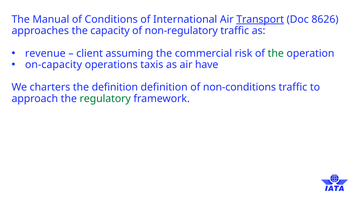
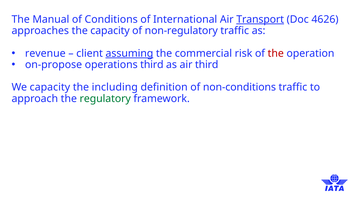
8626: 8626 -> 4626 (325, 19)
assuming underline: none -> present (129, 53)
the colour: green -> red (276, 53)
on-capacity: on-capacity -> on-propose (54, 65)
operations taxis: taxis -> third (152, 65)
air have: have -> third (207, 65)
We charters: charters -> capacity (50, 87)
the definition: definition -> including (115, 87)
